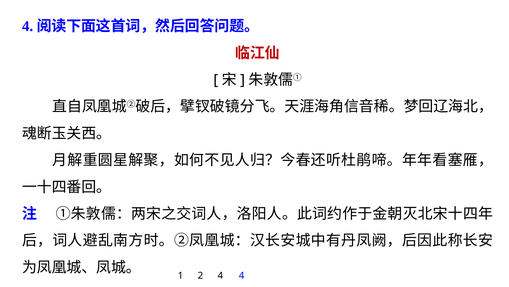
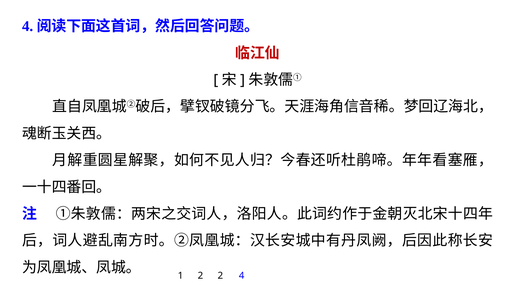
2 4: 4 -> 2 (220, 275)
